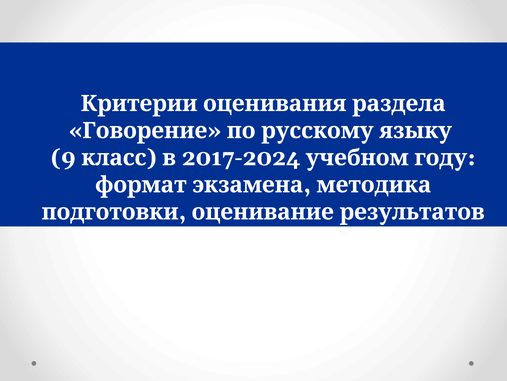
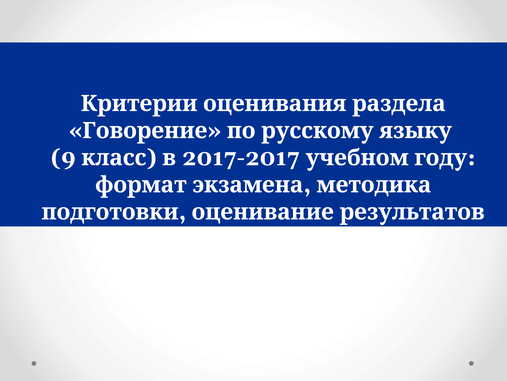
2017-2024: 2017-2024 -> 2017-2017 (241, 157)
